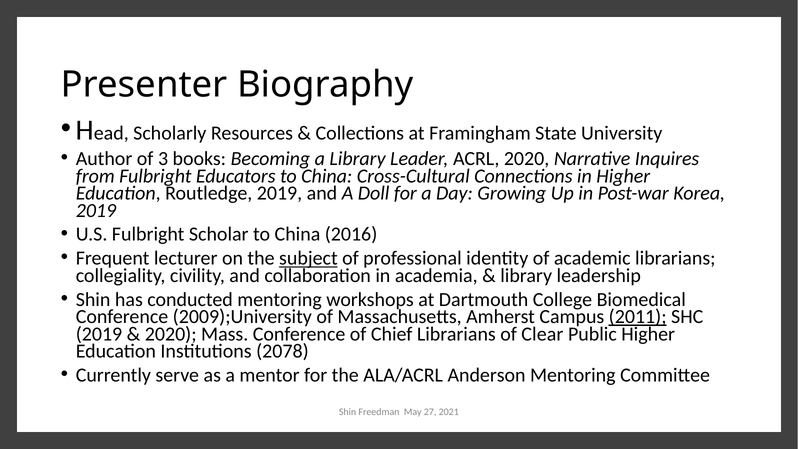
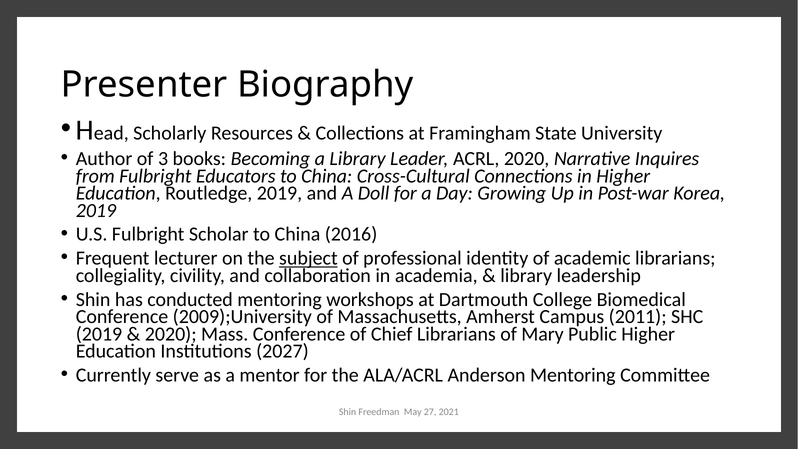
2011 underline: present -> none (638, 317)
Clear: Clear -> Mary (542, 334)
2078: 2078 -> 2027 (282, 351)
